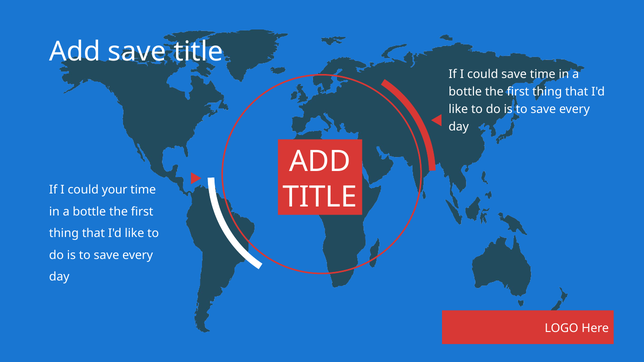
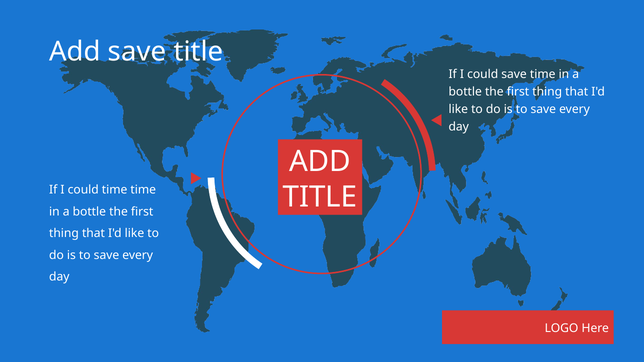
could your: your -> time (115, 190)
